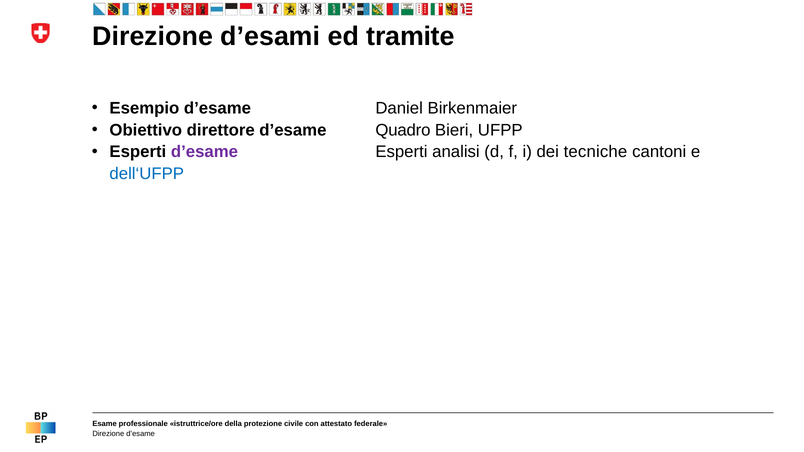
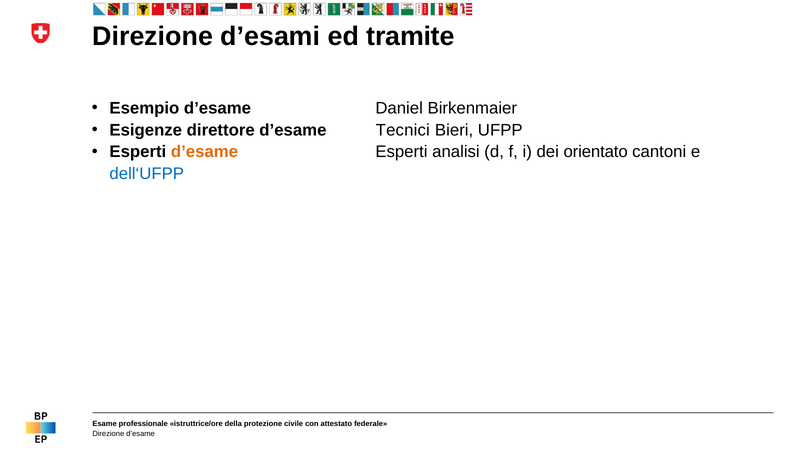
Obiettivo: Obiettivo -> Esigenze (146, 130)
Quadro: Quadro -> Tecnici (403, 130)
d’esame colour: purple -> orange (204, 152)
tecniche: tecniche -> orientato (596, 152)
